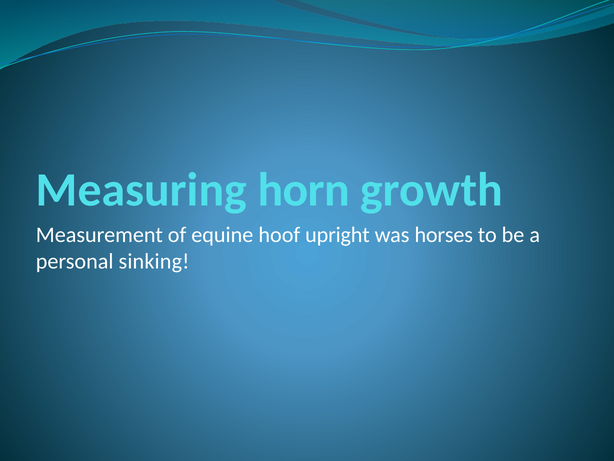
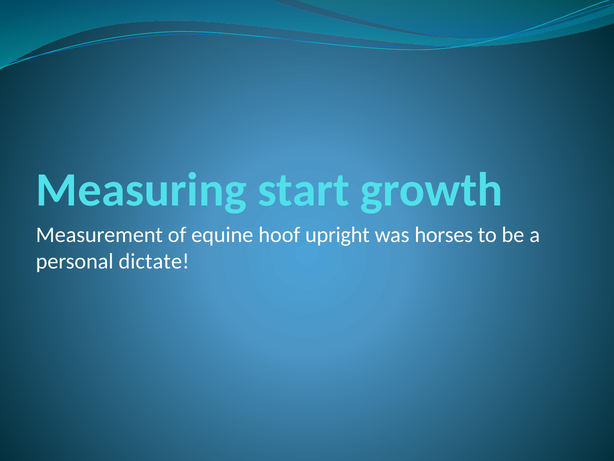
horn: horn -> start (304, 190)
sinking: sinking -> dictate (154, 261)
